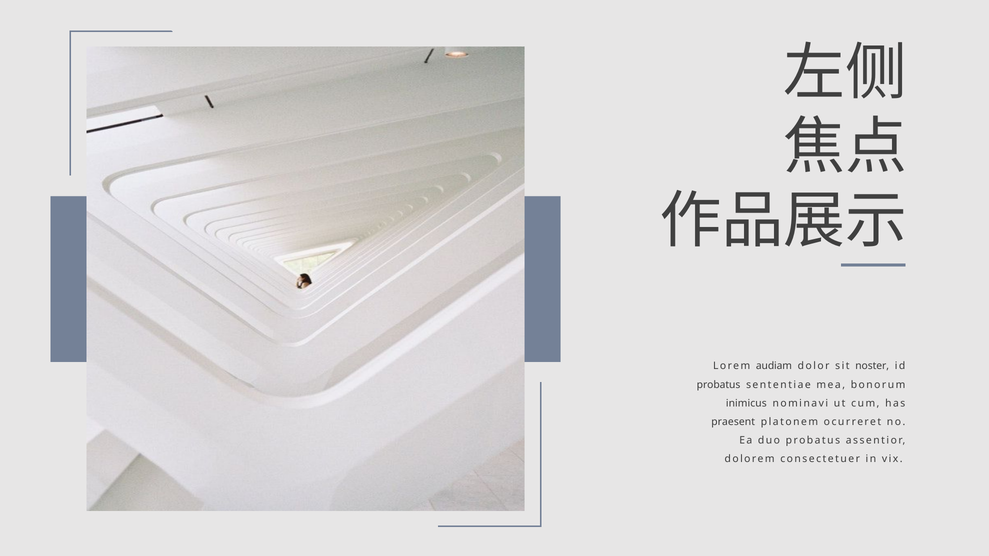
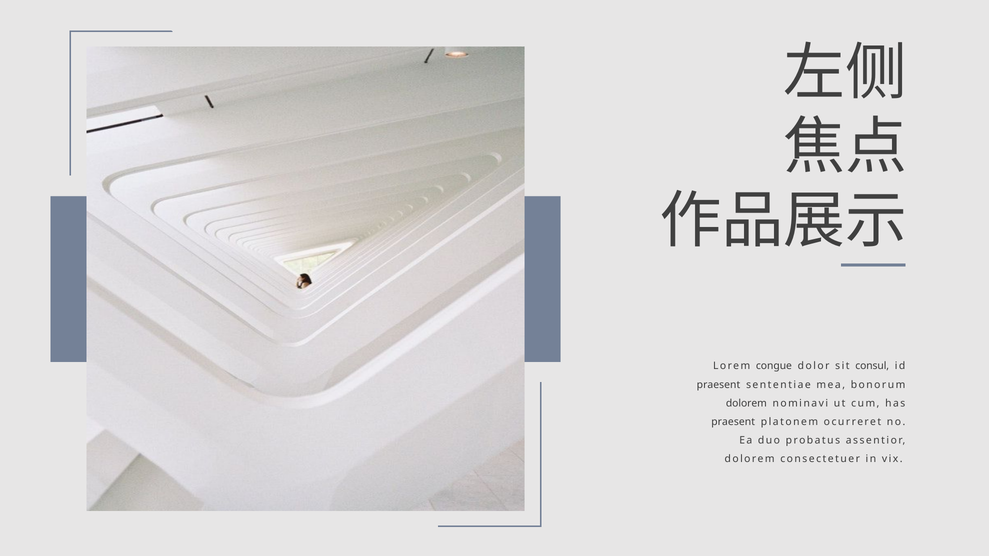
audiam: audiam -> congue (774, 366)
noster: noster -> consul (872, 366)
probatus: probatus -> praesent (719, 385)
inimicus: inimicus -> dolorem (746, 403)
